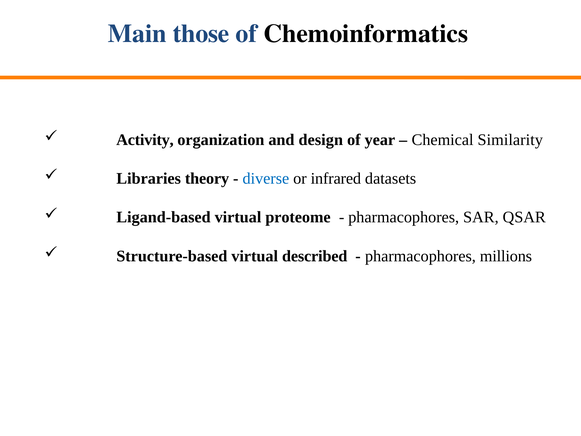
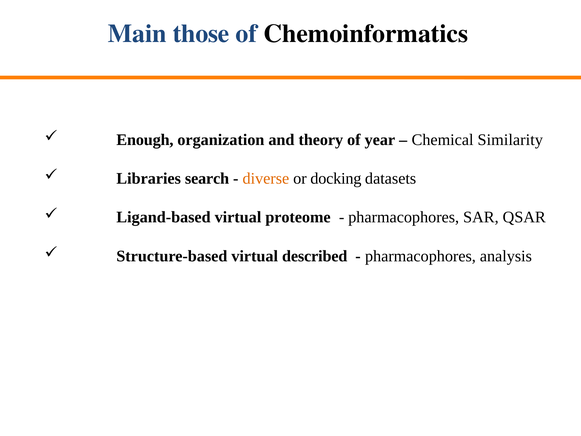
Activity: Activity -> Enough (145, 140)
design: design -> theory (321, 140)
theory: theory -> search (207, 178)
diverse colour: blue -> orange (266, 178)
infrared: infrared -> docking (336, 178)
millions: millions -> analysis (506, 256)
